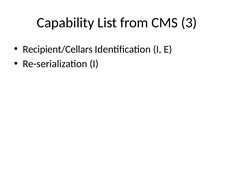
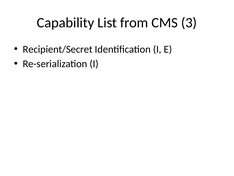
Recipient/Cellars: Recipient/Cellars -> Recipient/Secret (58, 49)
